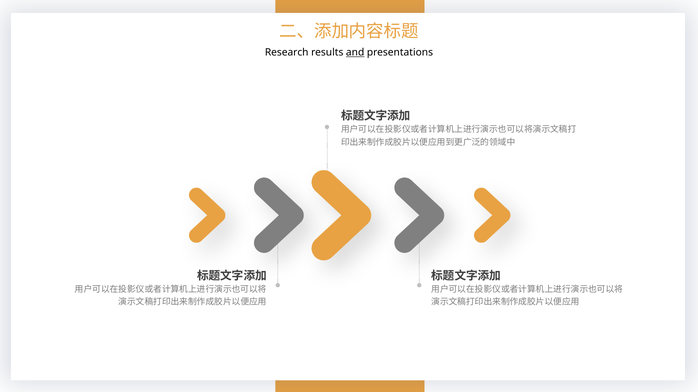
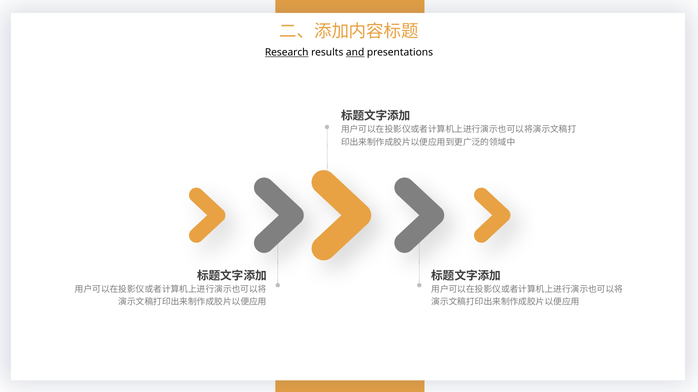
Research underline: none -> present (287, 52)
